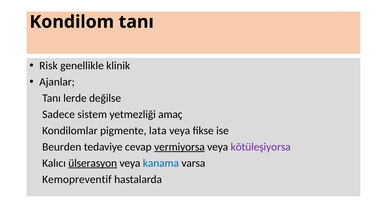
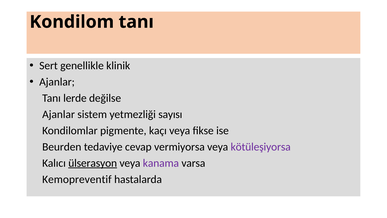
Risk: Risk -> Sert (49, 65)
Sadece: Sadece -> Ajanlar (59, 114)
amaç: amaç -> sayısı (170, 114)
lata: lata -> kaçı (158, 130)
vermiyorsa underline: present -> none (179, 147)
kanama colour: blue -> purple (161, 163)
